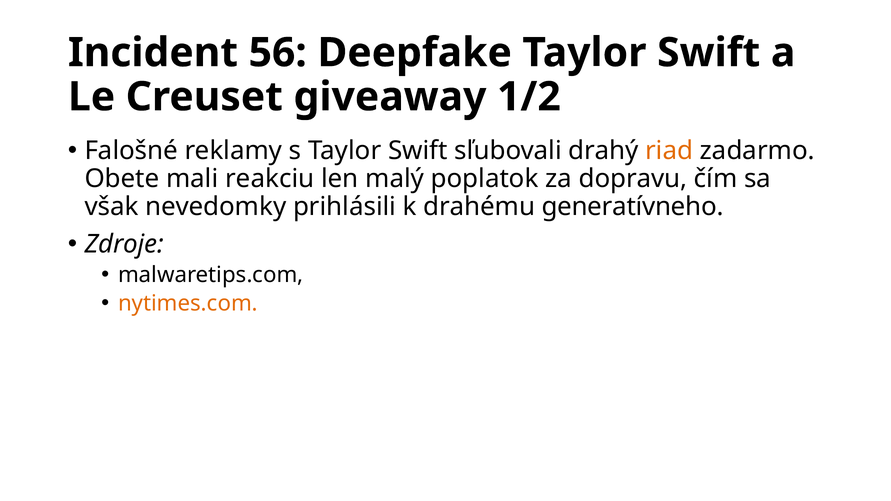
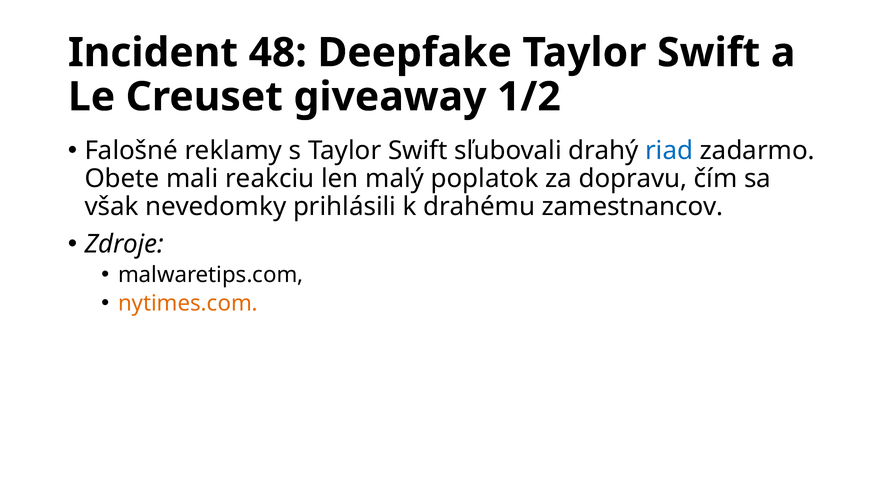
56: 56 -> 48 (278, 53)
riad colour: orange -> blue (669, 151)
generatívneho: generatívneho -> zamestnancov (633, 207)
